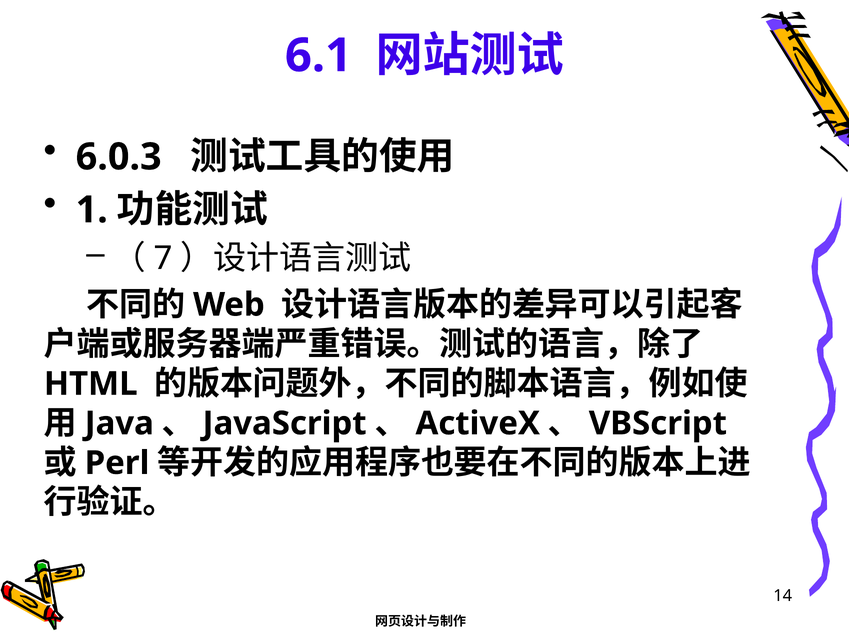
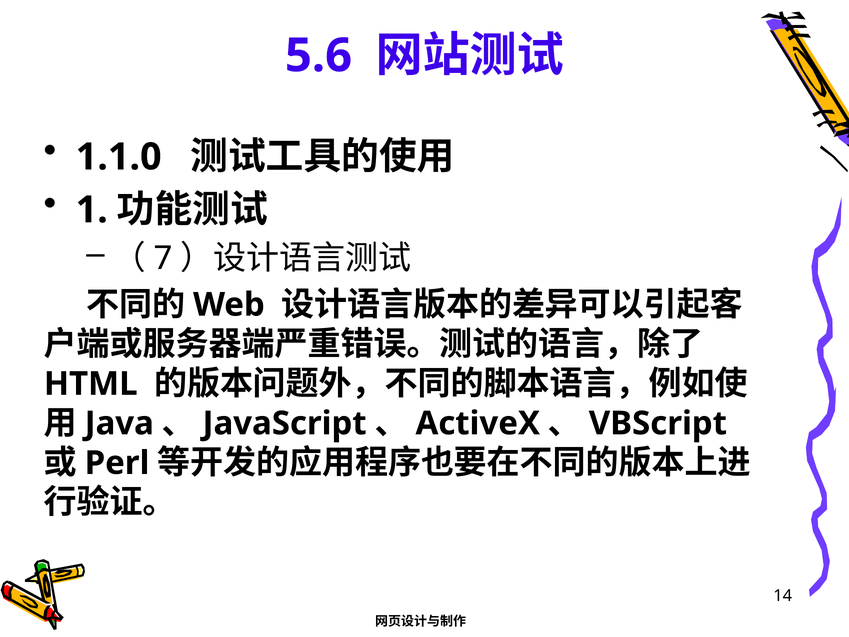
6.1: 6.1 -> 5.6 (318, 56)
6.0.3: 6.0.3 -> 1.1.0 (119, 157)
